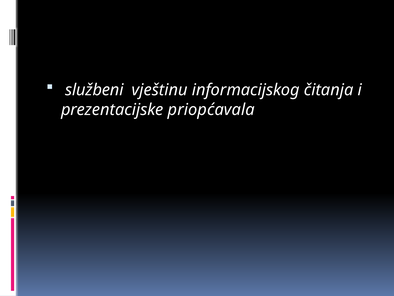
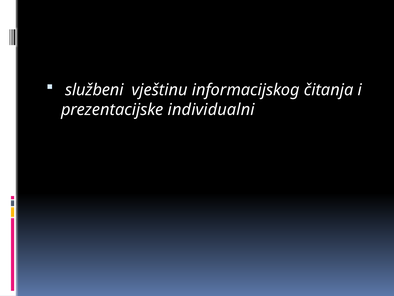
priopćavala: priopćavala -> individualni (211, 109)
